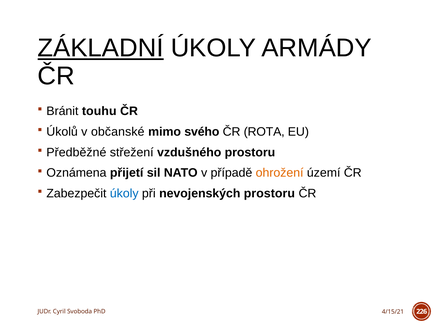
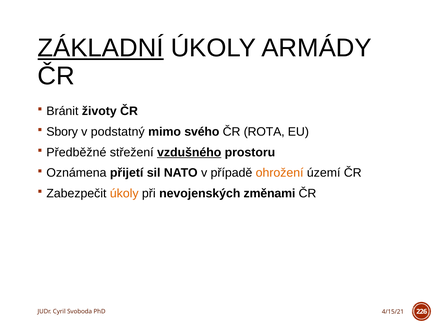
touhu: touhu -> životy (99, 111)
Úkolů: Úkolů -> Sbory (62, 132)
občanské: občanské -> podstatný (118, 132)
vzdušného underline: none -> present (189, 153)
úkoly colour: blue -> orange (124, 194)
nevojenských prostoru: prostoru -> změnami (269, 194)
